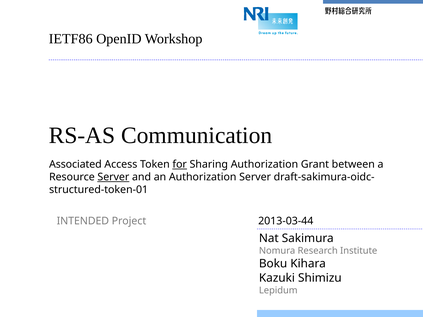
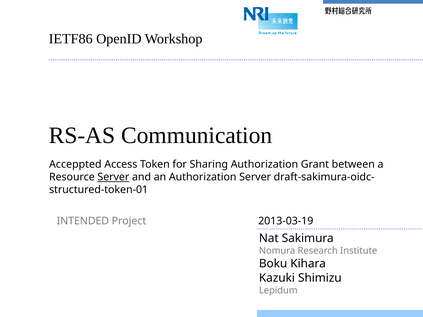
Associated: Associated -> Acceppted (75, 164)
for underline: present -> none (180, 164)
2013-03-44: 2013-03-44 -> 2013-03-19 (286, 221)
